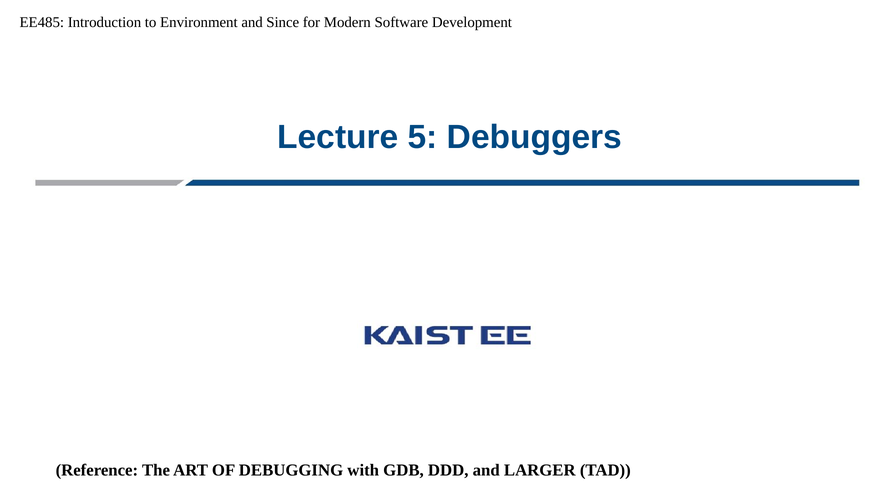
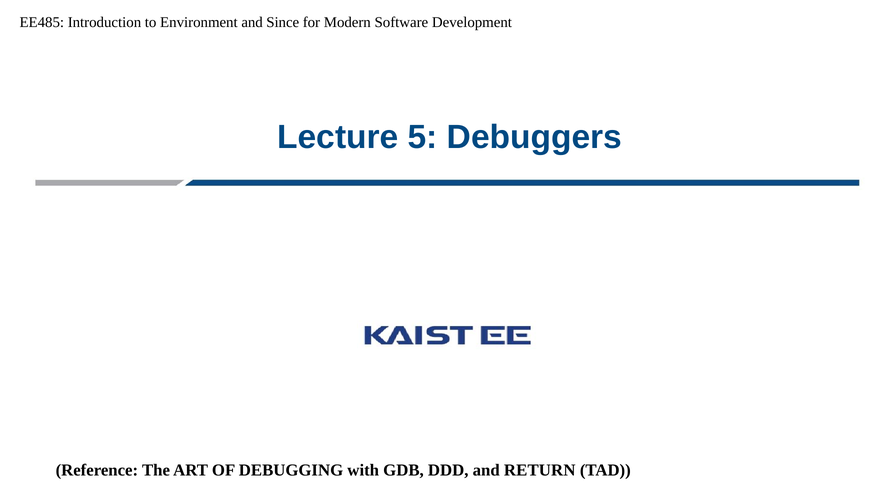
LARGER: LARGER -> RETURN (540, 471)
